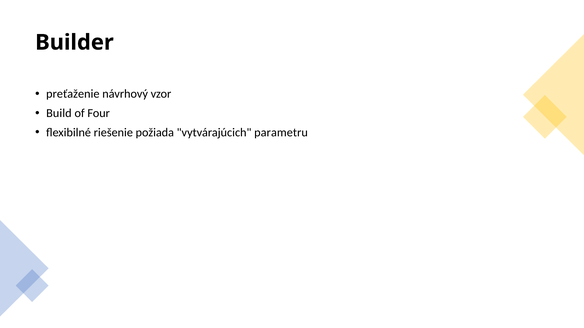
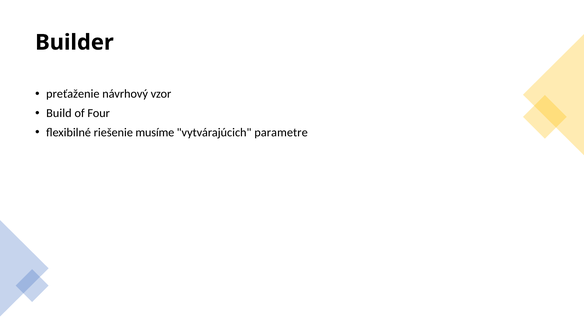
požiada: požiada -> musíme (155, 133)
parametru: parametru -> parametre (281, 133)
